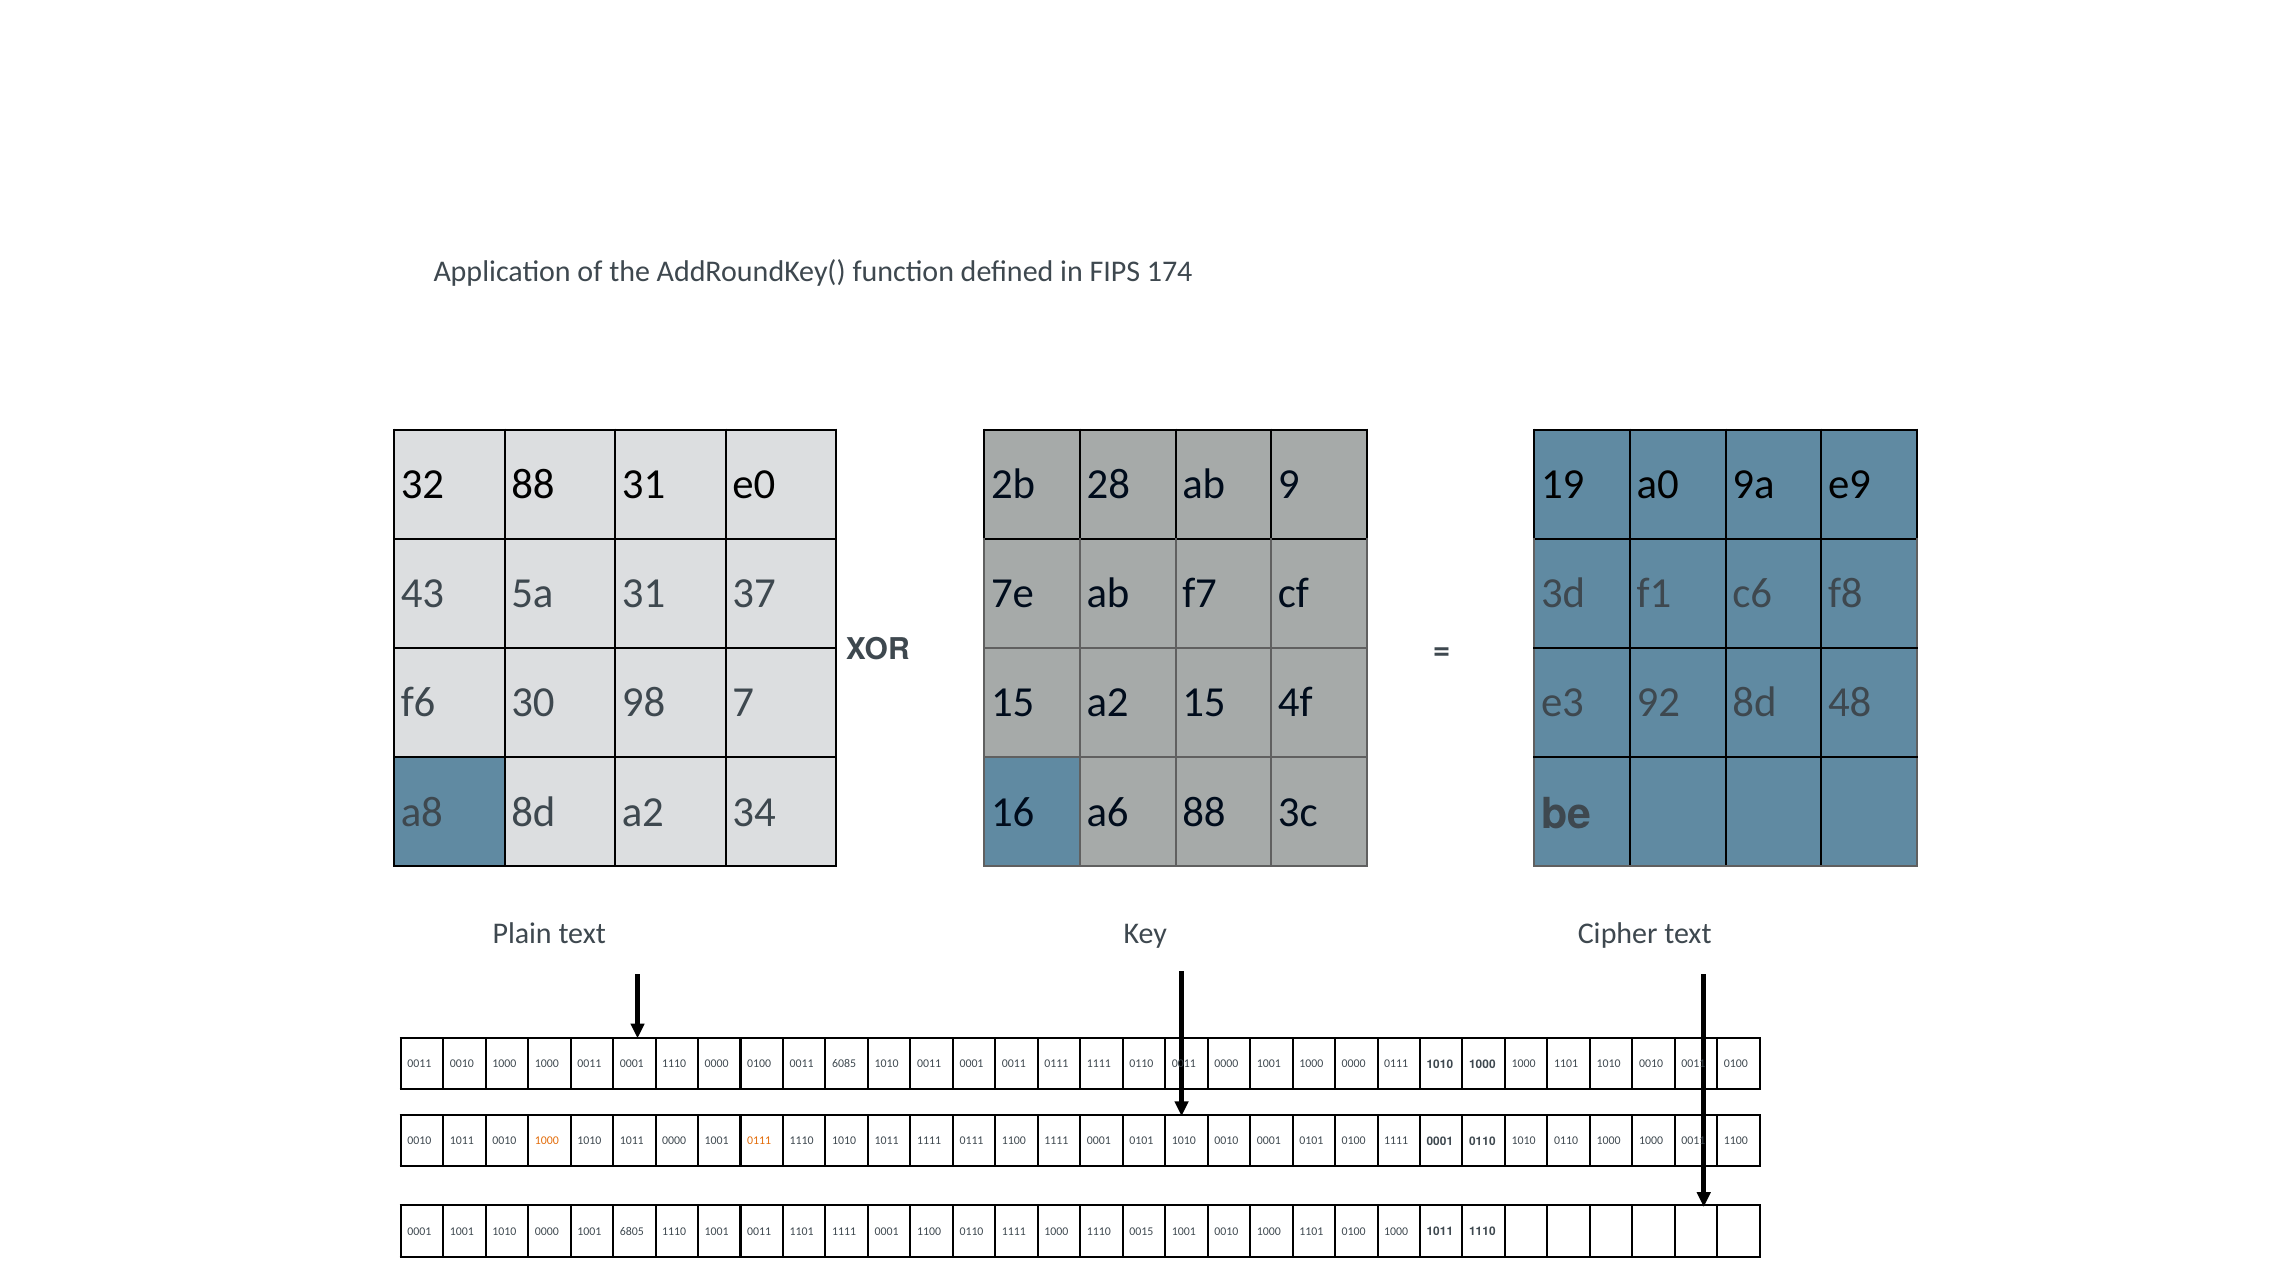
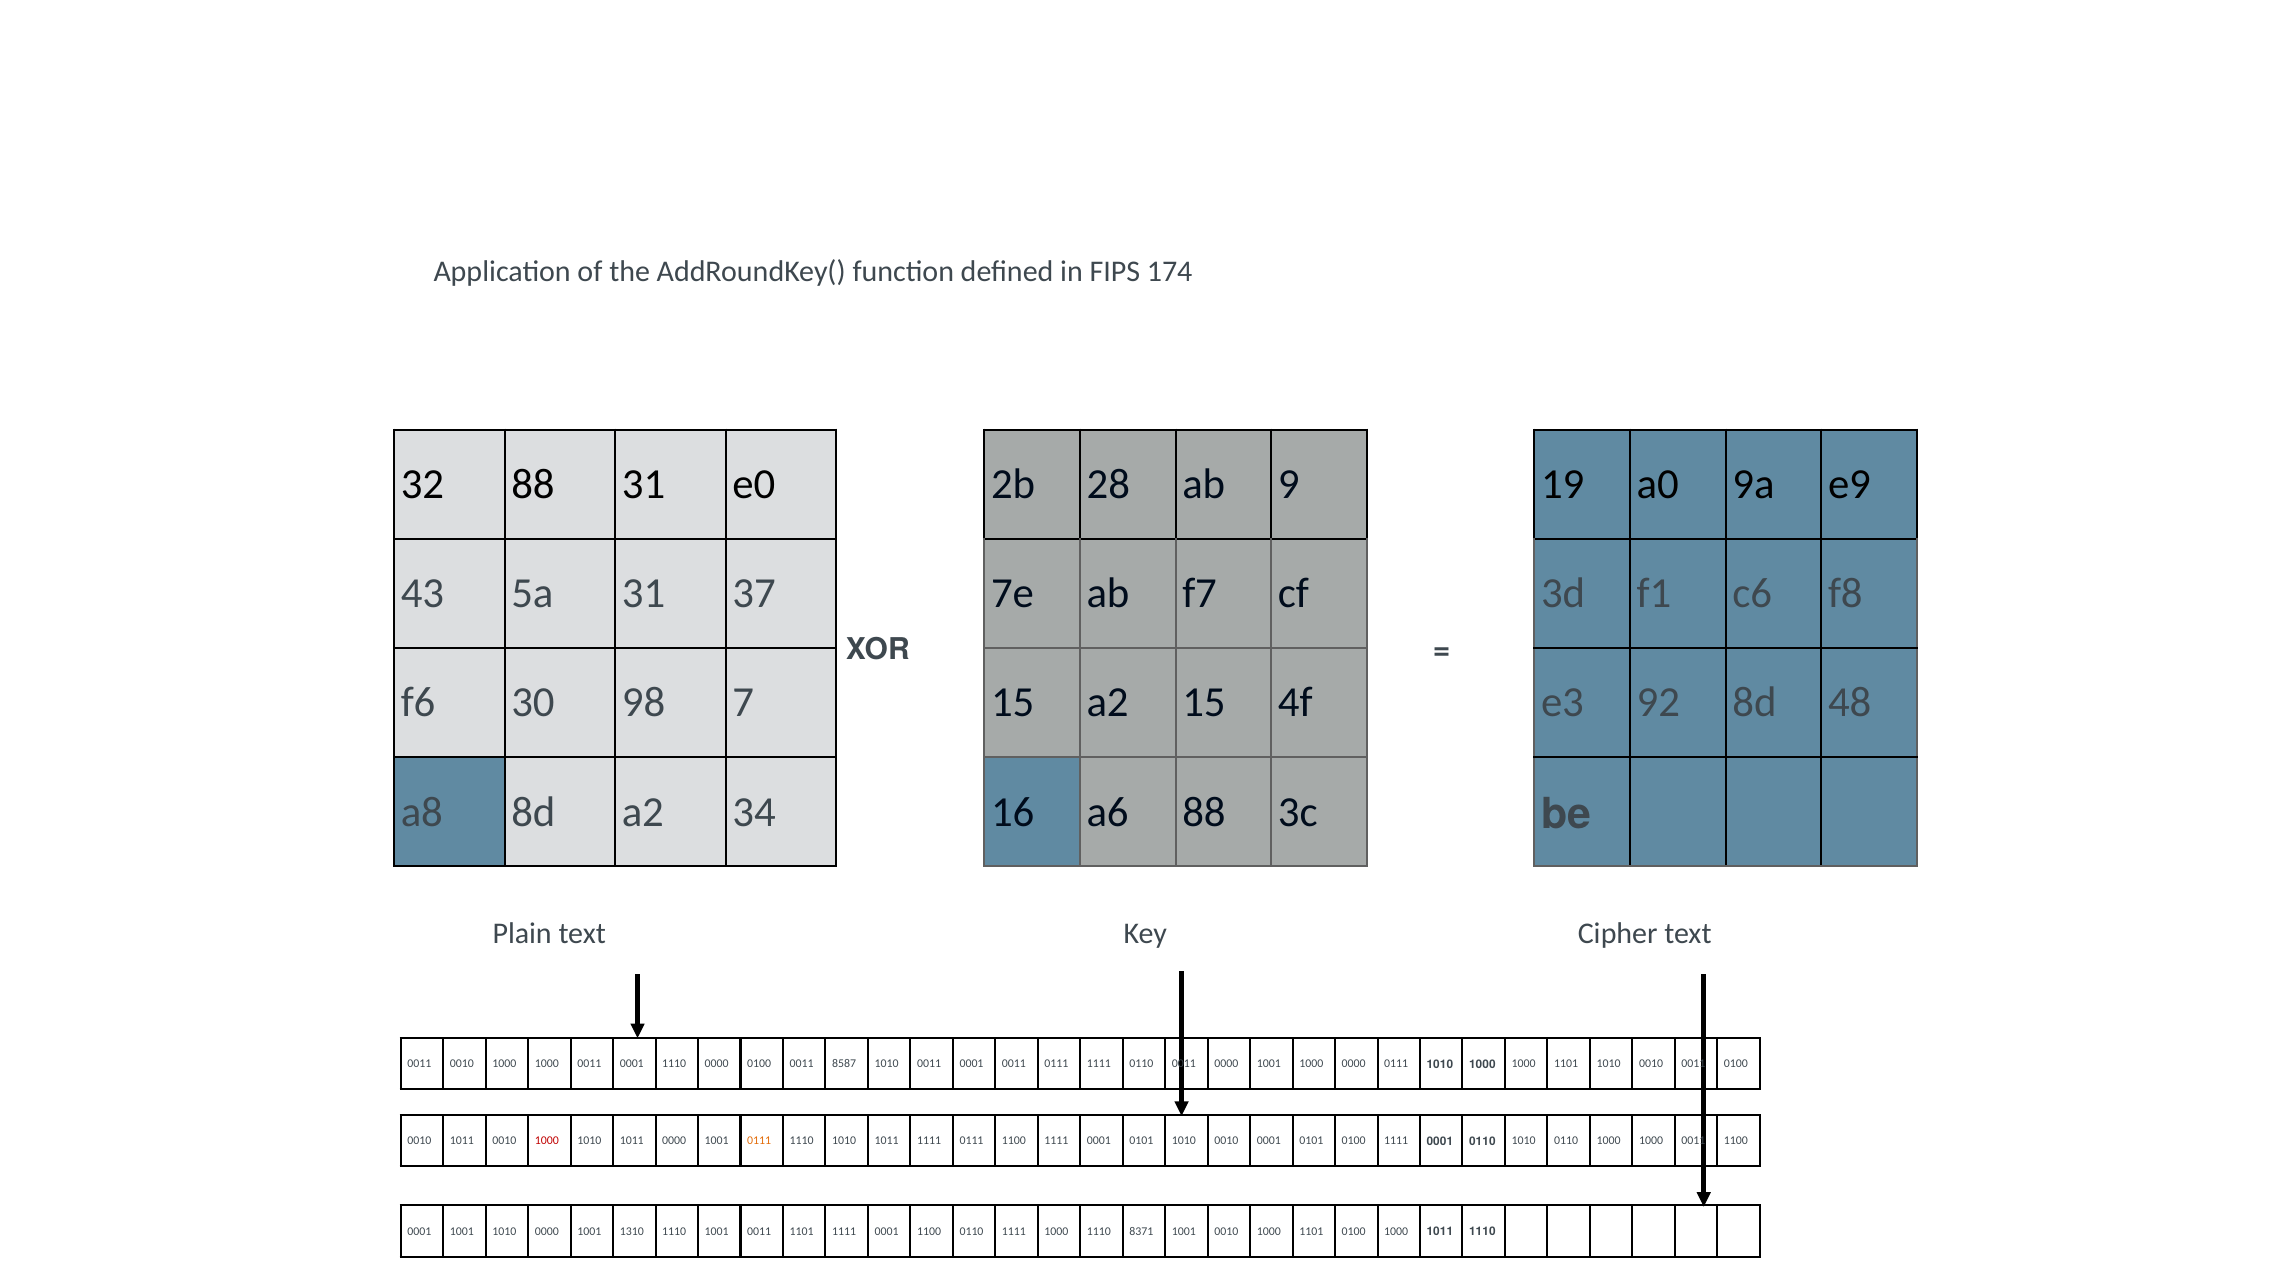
6085: 6085 -> 8587 (844, 1064)
1000 colour: orange -> red (547, 1141)
6805: 6805 -> 1310 (632, 1231)
0015: 0015 -> 8371 (1141, 1231)
